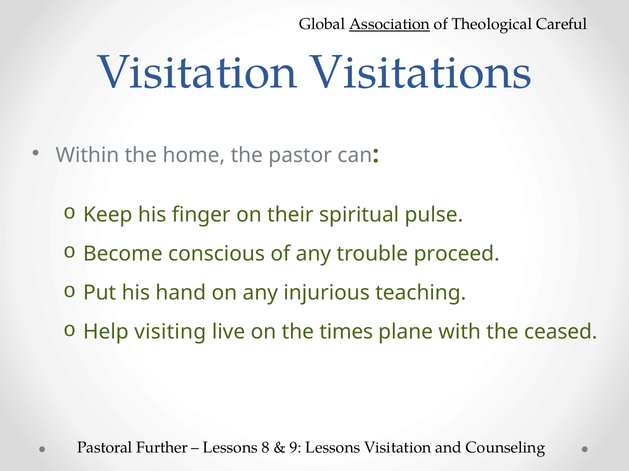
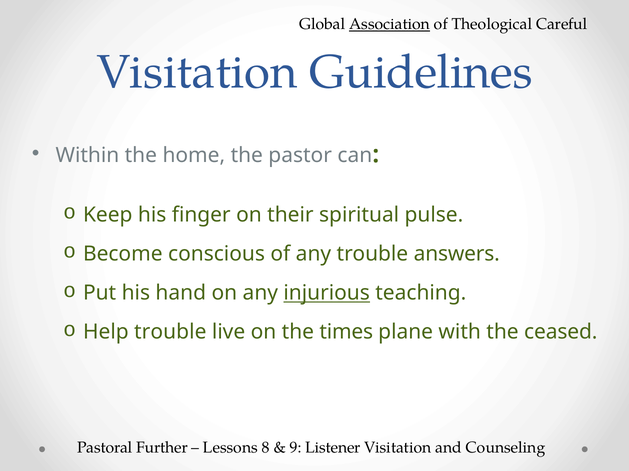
Visitations: Visitations -> Guidelines (421, 73)
proceed: proceed -> answers (457, 254)
injurious underline: none -> present (327, 293)
Help visiting: visiting -> trouble (170, 333)
9 Lessons: Lessons -> Listener (333, 448)
